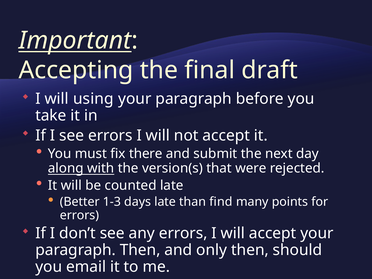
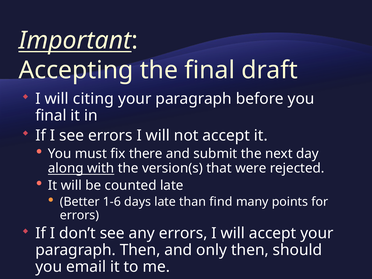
using: using -> citing (93, 99)
take: take -> final (51, 116)
1-3: 1-3 -> 1-6 (112, 202)
